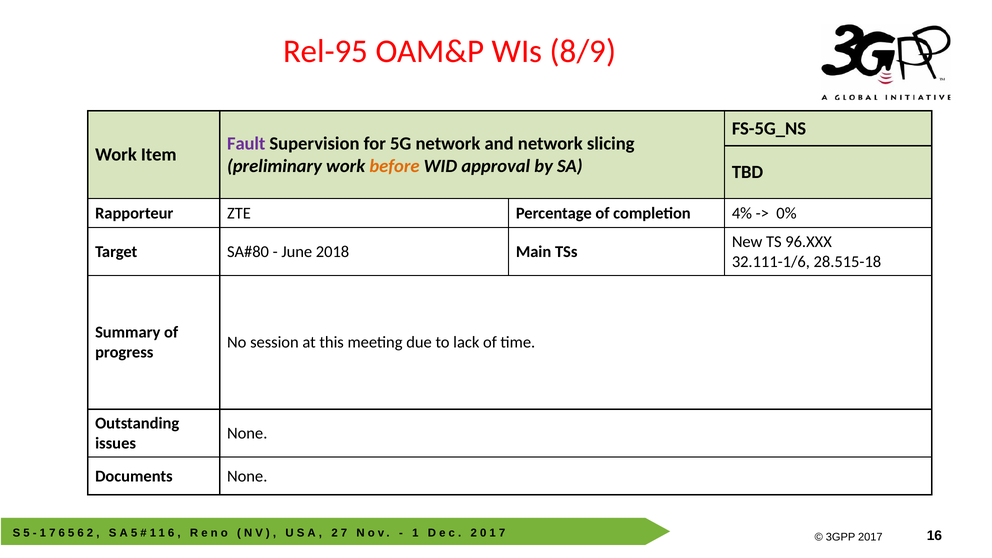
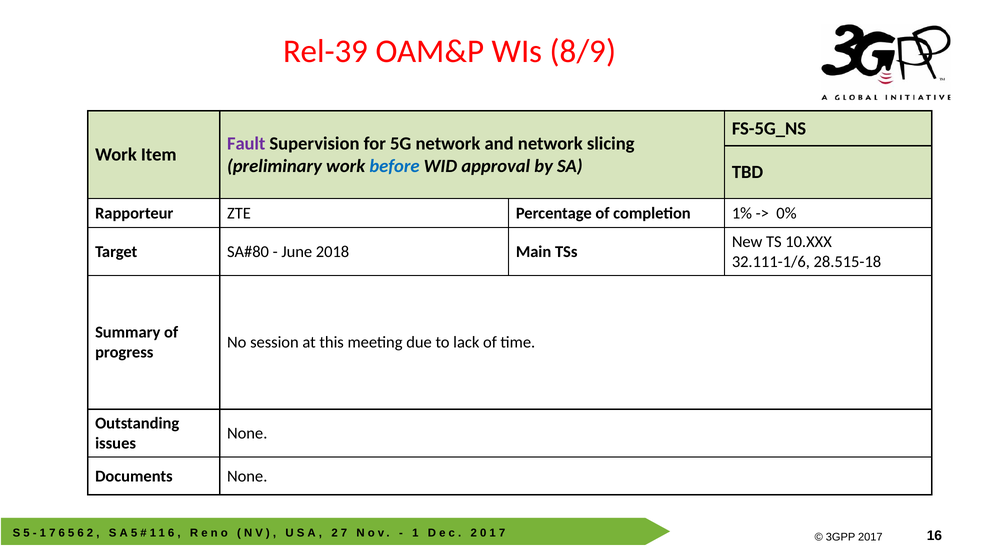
Rel-95: Rel-95 -> Rel-39 (326, 51)
before colour: orange -> blue (394, 166)
4%: 4% -> 1% (742, 213)
96.XXX: 96.XXX -> 10.XXX (809, 242)
